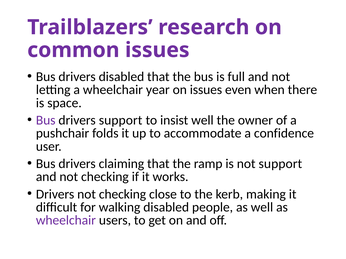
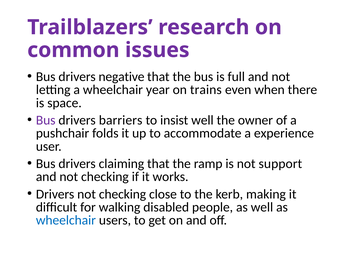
drivers disabled: disabled -> negative (122, 77)
on issues: issues -> trains (206, 90)
drivers support: support -> barriers (121, 120)
confidence: confidence -> experience (284, 134)
wheelchair colour: purple -> blue (66, 221)
